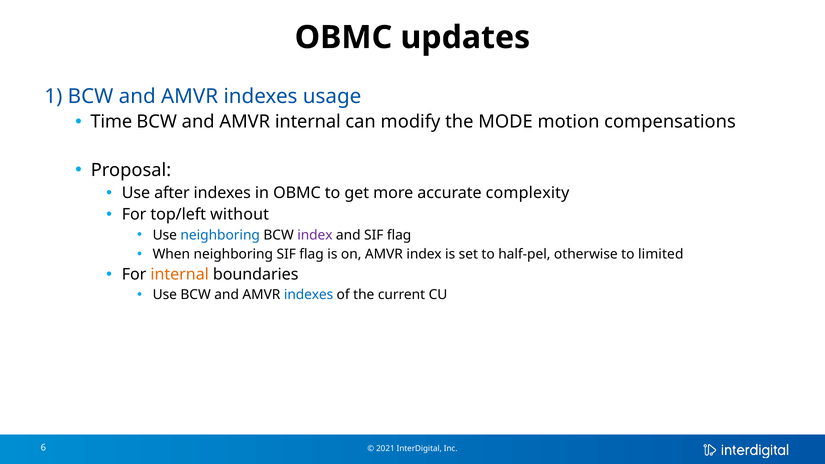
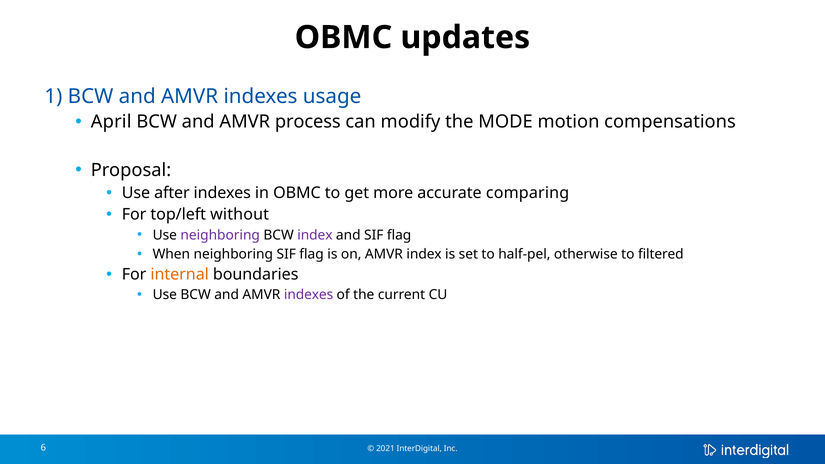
Time: Time -> April (111, 122)
AMVR internal: internal -> process (308, 122)
complexity: complexity -> comparing (528, 193)
neighboring colour: blue -> purple (220, 235)
limited: limited -> filtered (661, 254)
indexes colour: blue -> purple (309, 295)
